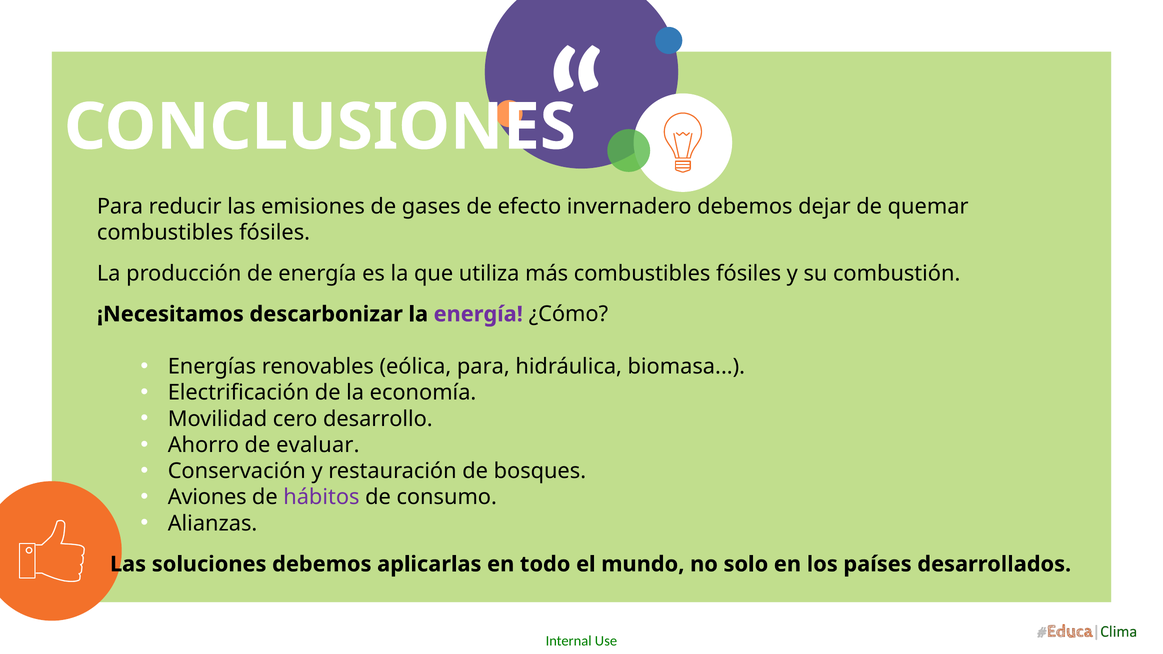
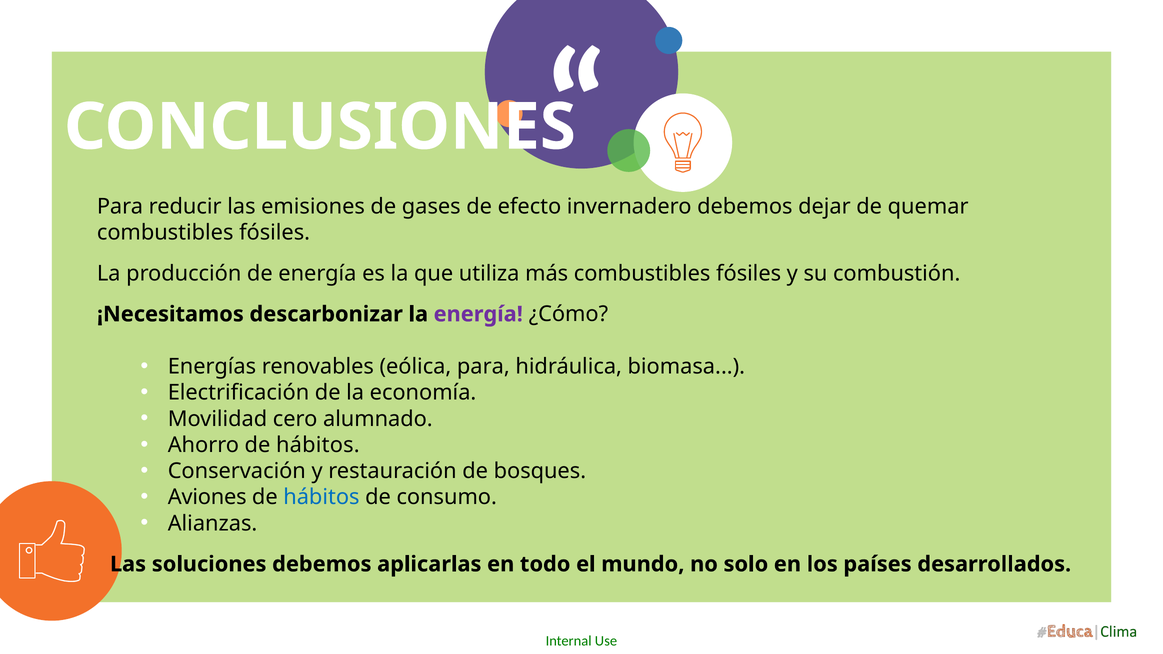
desarrollo: desarrollo -> alumnado (378, 419)
Ahorro de evaluar: evaluar -> hábitos (318, 445)
hábitos colour: purple -> blue (321, 497)
